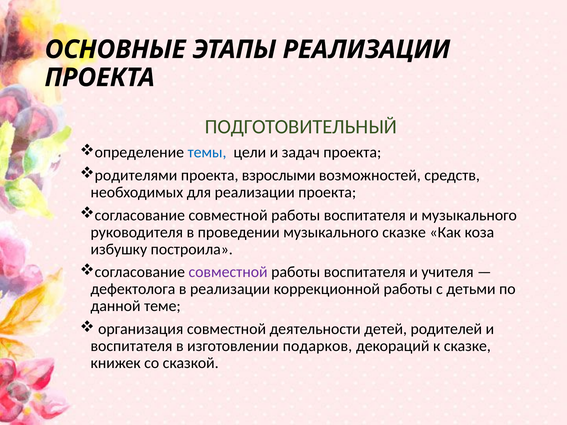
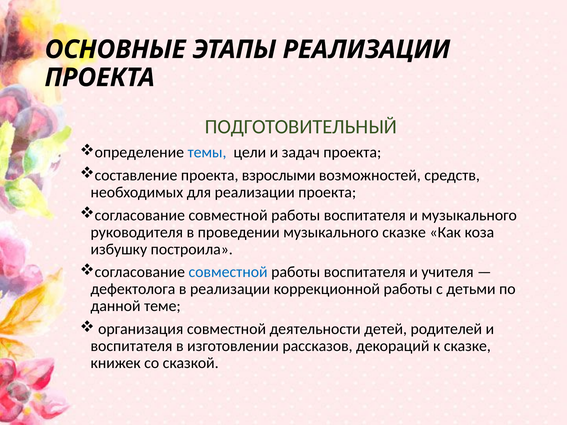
родителями: родителями -> составление (136, 175)
совместной colour: purple -> blue (228, 272)
подарков: подарков -> рассказов (318, 346)
